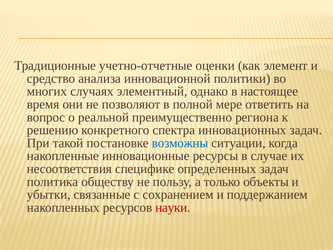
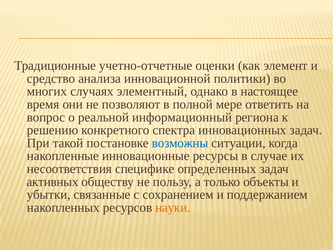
преимущественно: преимущественно -> информационный (182, 117)
политика: политика -> активных (53, 182)
науки colour: red -> orange (173, 207)
